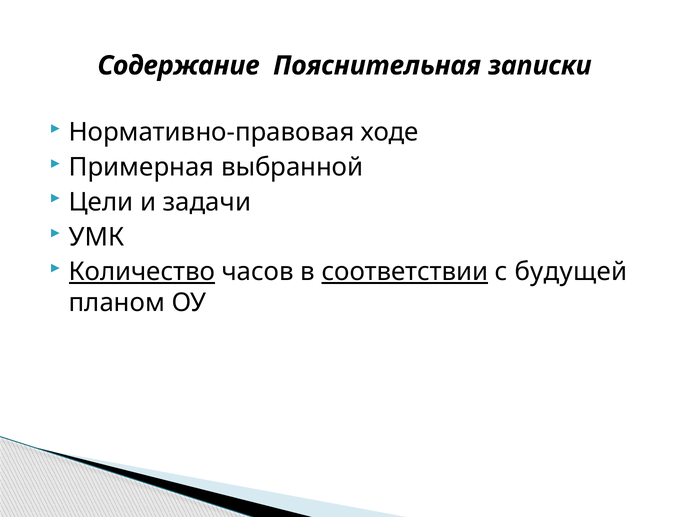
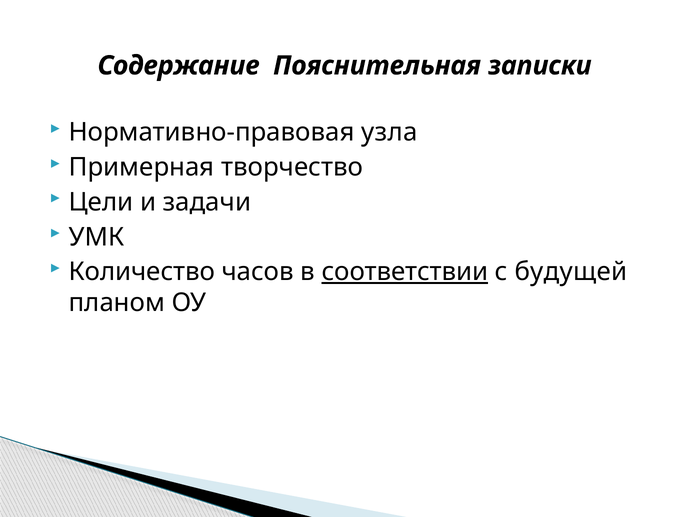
ходе: ходе -> узла (389, 132)
выбранной: выбранной -> творчество (292, 167)
Количество underline: present -> none (142, 272)
